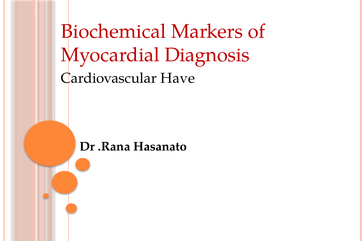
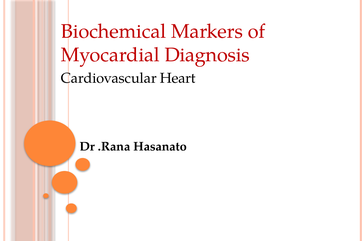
Have: Have -> Heart (178, 78)
